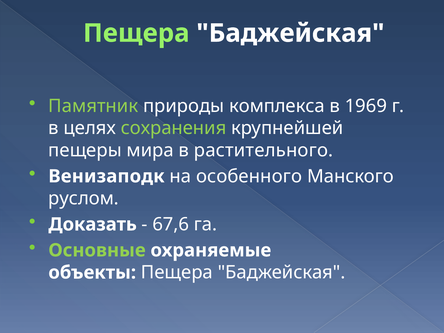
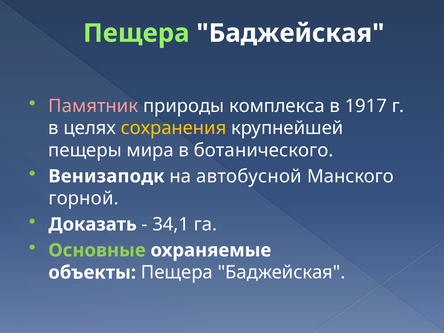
Памятник colour: light green -> pink (93, 106)
1969: 1969 -> 1917 (366, 106)
сохранения colour: light green -> yellow (174, 128)
растительного: растительного -> ботанического (264, 150)
особенного: особенного -> автобусной (249, 176)
руслом: руслом -> горной (84, 199)
67,6: 67,6 -> 34,1 (171, 224)
